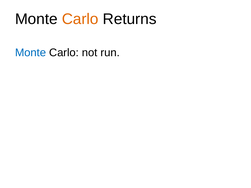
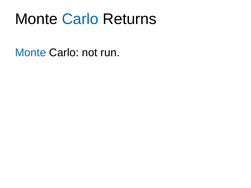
Carlo colour: orange -> blue (80, 19)
